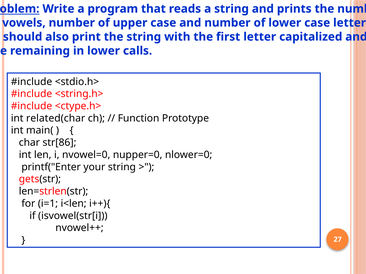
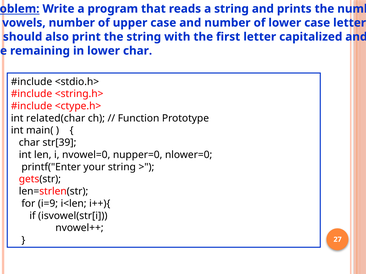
lower calls: calls -> char (138, 51)
str[86: str[86 -> str[39 (59, 143)
i=1: i=1 -> i=9 (48, 204)
